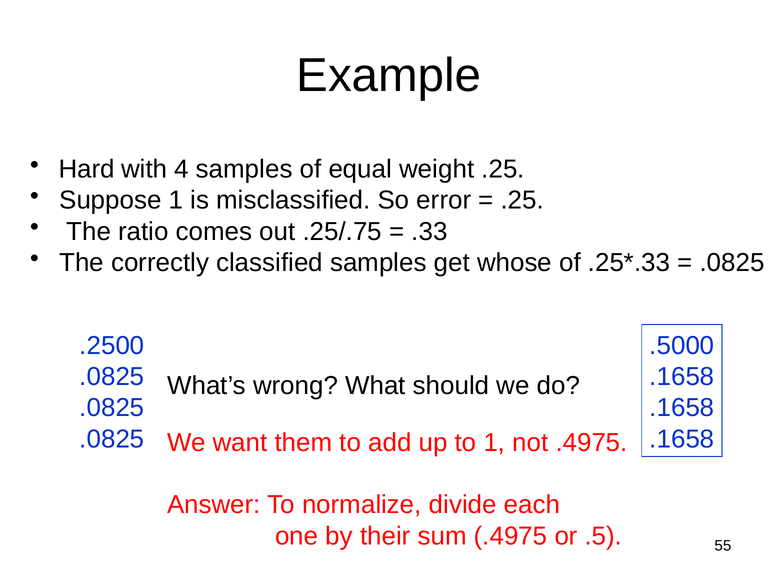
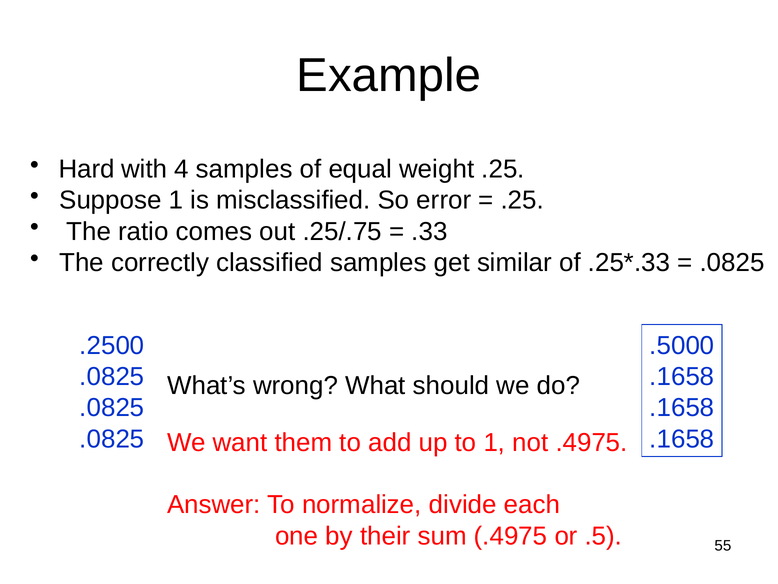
whose: whose -> similar (514, 262)
